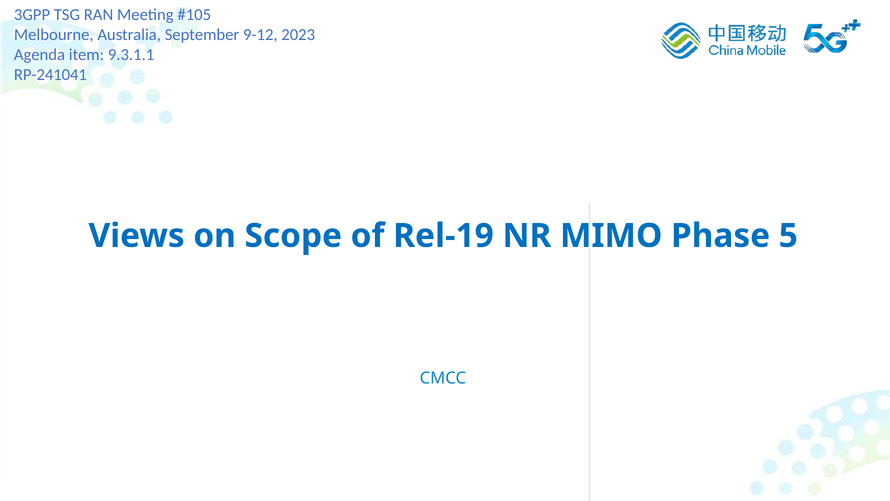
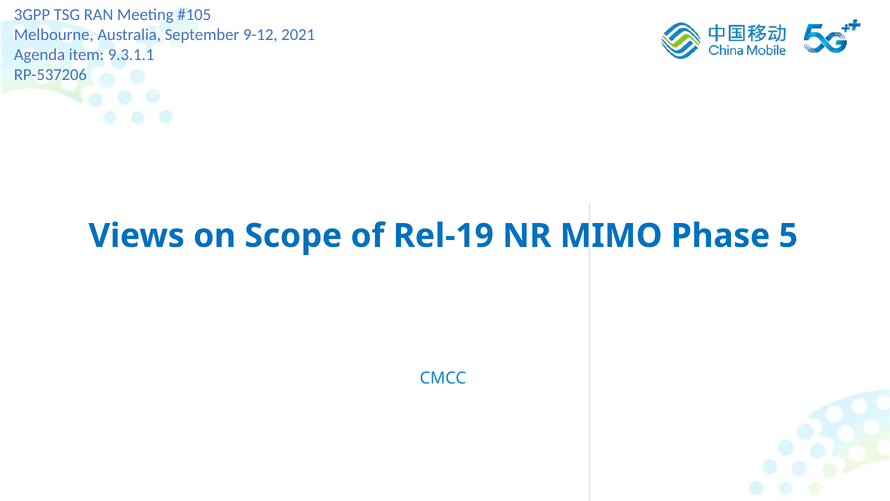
2023: 2023 -> 2021 (298, 35)
RP-241041: RP-241041 -> RP-537206 (50, 75)
